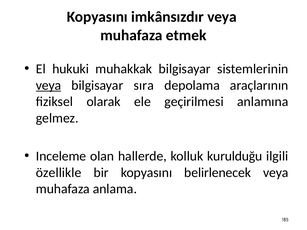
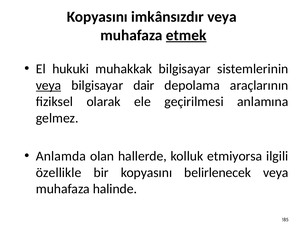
etmek underline: none -> present (186, 35)
sıra: sıra -> dair (144, 85)
Inceleme: Inceleme -> Anlamda (61, 156)
kurulduğu: kurulduğu -> etmiyorsa (235, 156)
anlama: anlama -> halinde (115, 189)
